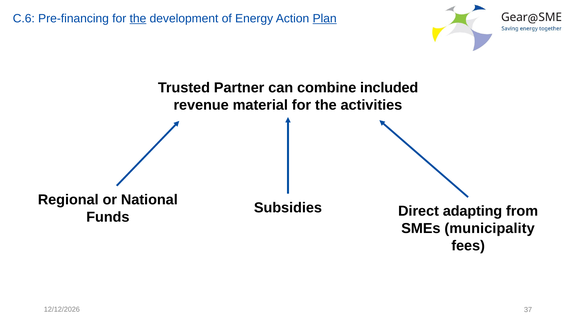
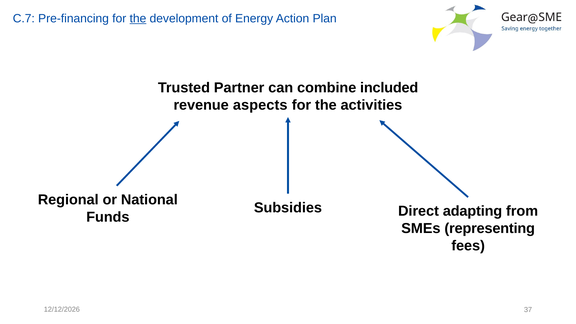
C.6: C.6 -> C.7 (24, 19)
Plan underline: present -> none (325, 19)
material: material -> aspects (260, 105)
municipality: municipality -> representing (490, 228)
